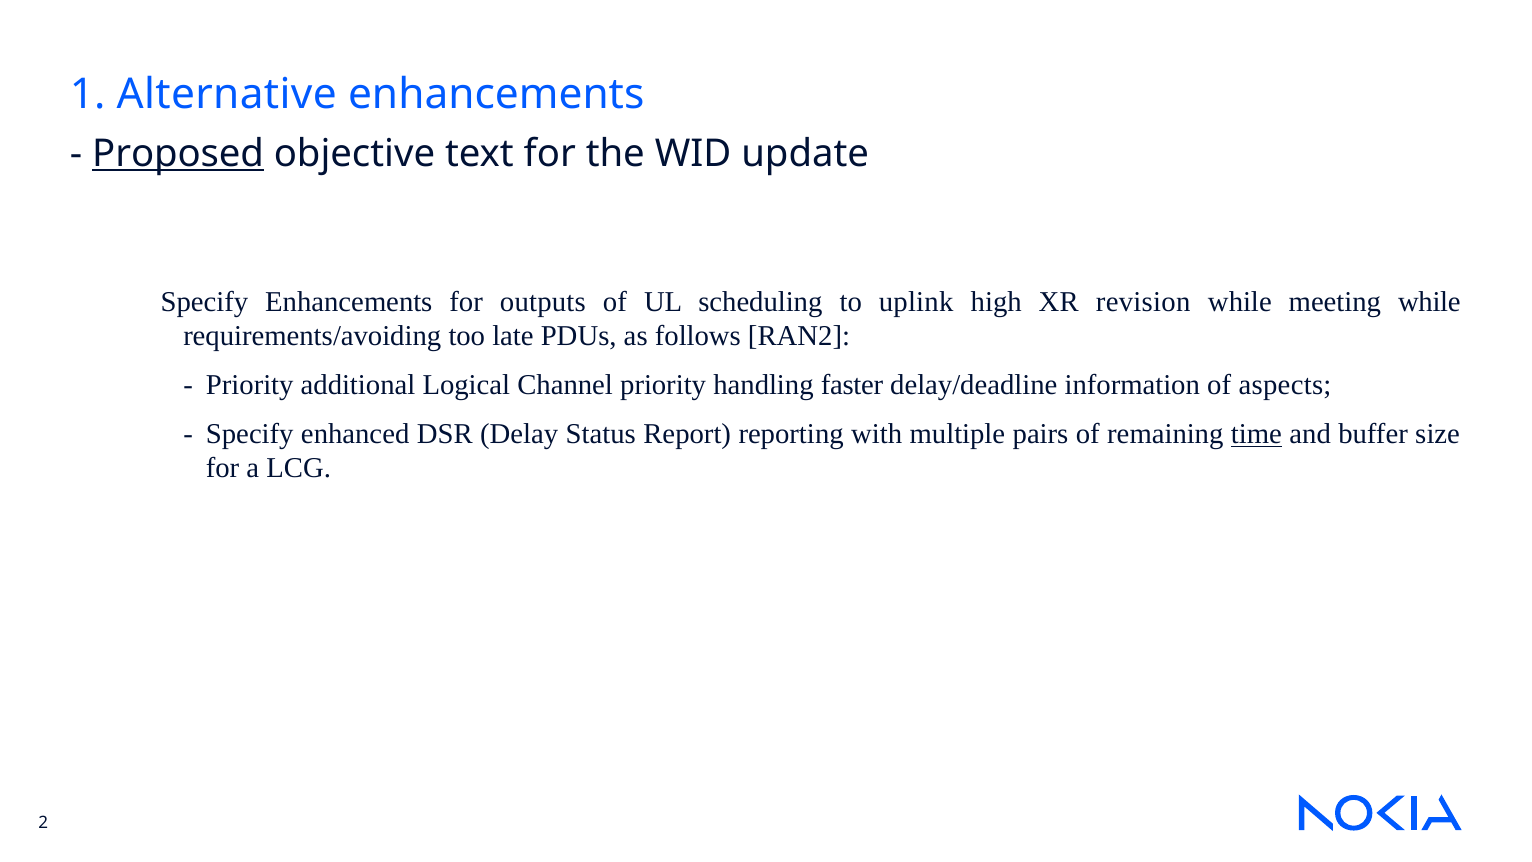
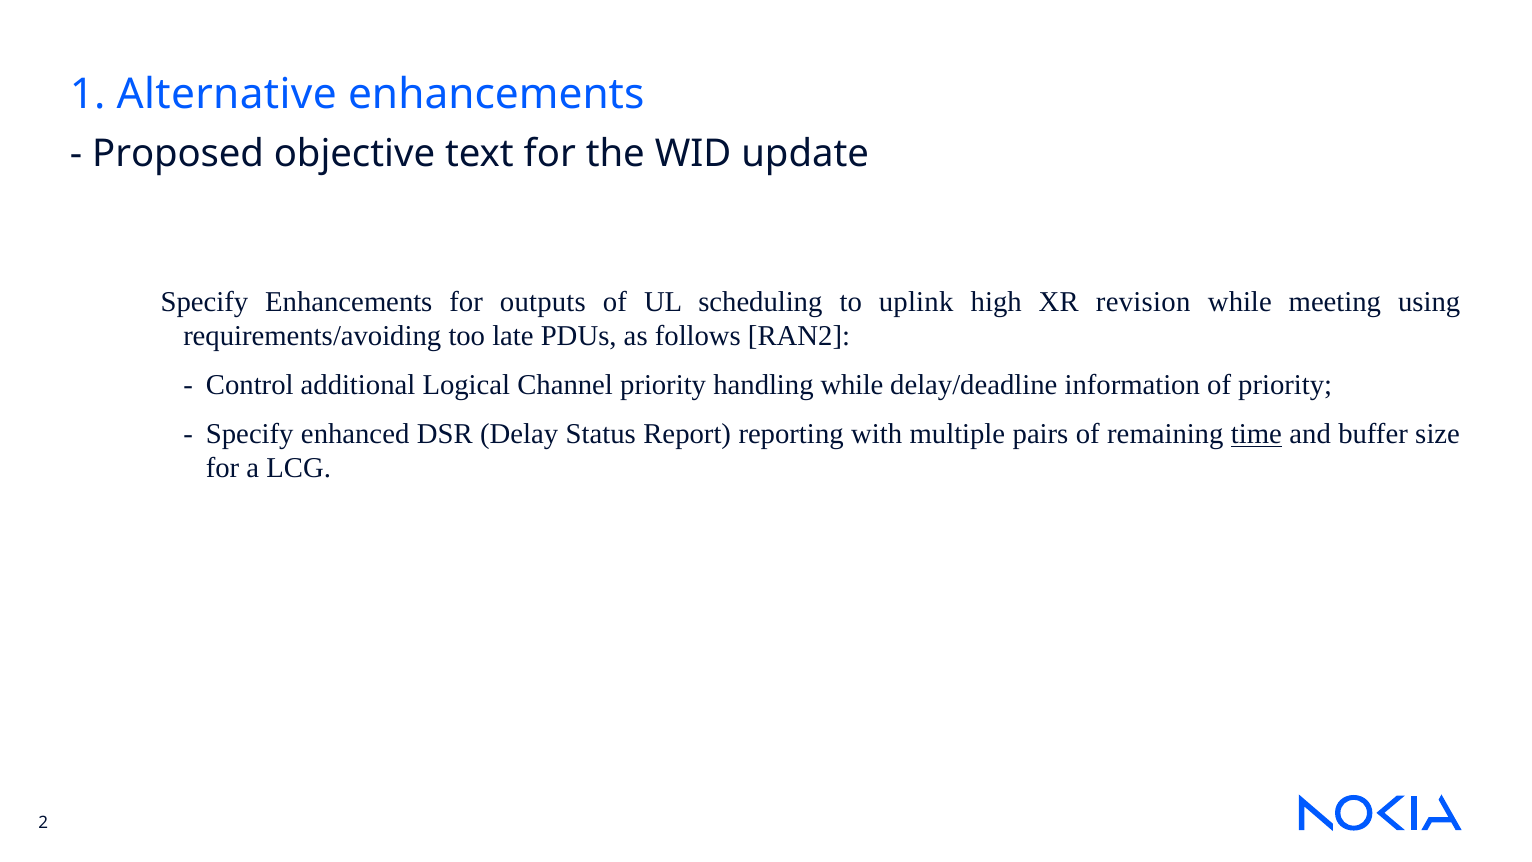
Proposed underline: present -> none (178, 154)
meeting while: while -> using (1429, 302)
Priority: Priority -> Control (250, 385)
handling faster: faster -> while (852, 385)
of aspects: aspects -> priority (1285, 385)
